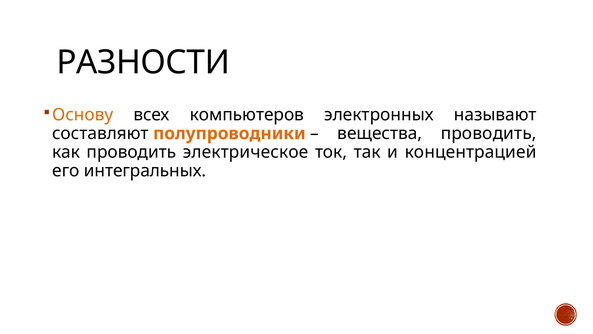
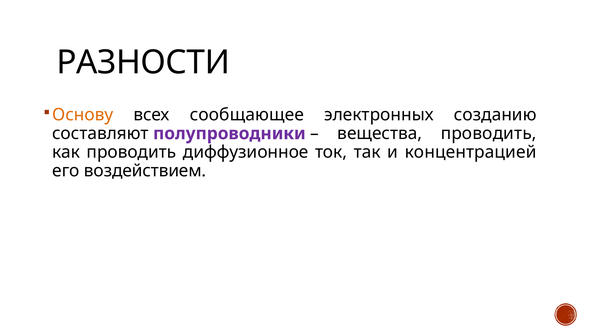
компьютеров: компьютеров -> сообщающее (247, 115)
называют: называют -> созданию (495, 115)
полупроводники colour: orange -> purple (229, 133)
электрическое: электрическое -> диффузионное (246, 152)
интегральных: интегральных -> воздействием (145, 171)
